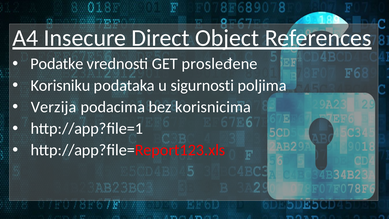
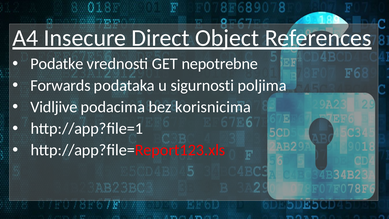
prosleđene: prosleđene -> nepotrebne (220, 64)
Korisniku: Korisniku -> Forwards (60, 85)
Verzija: Verzija -> Vidljive (54, 107)
